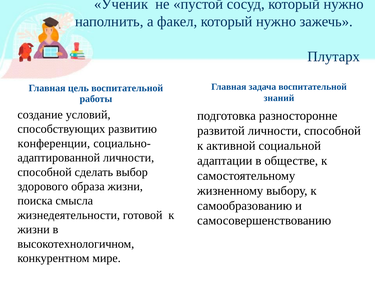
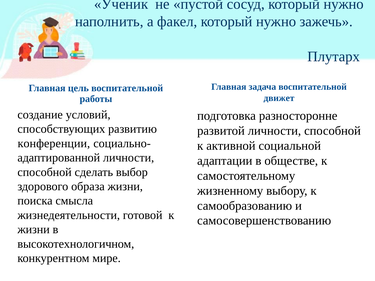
знаний: знаний -> движет (279, 98)
